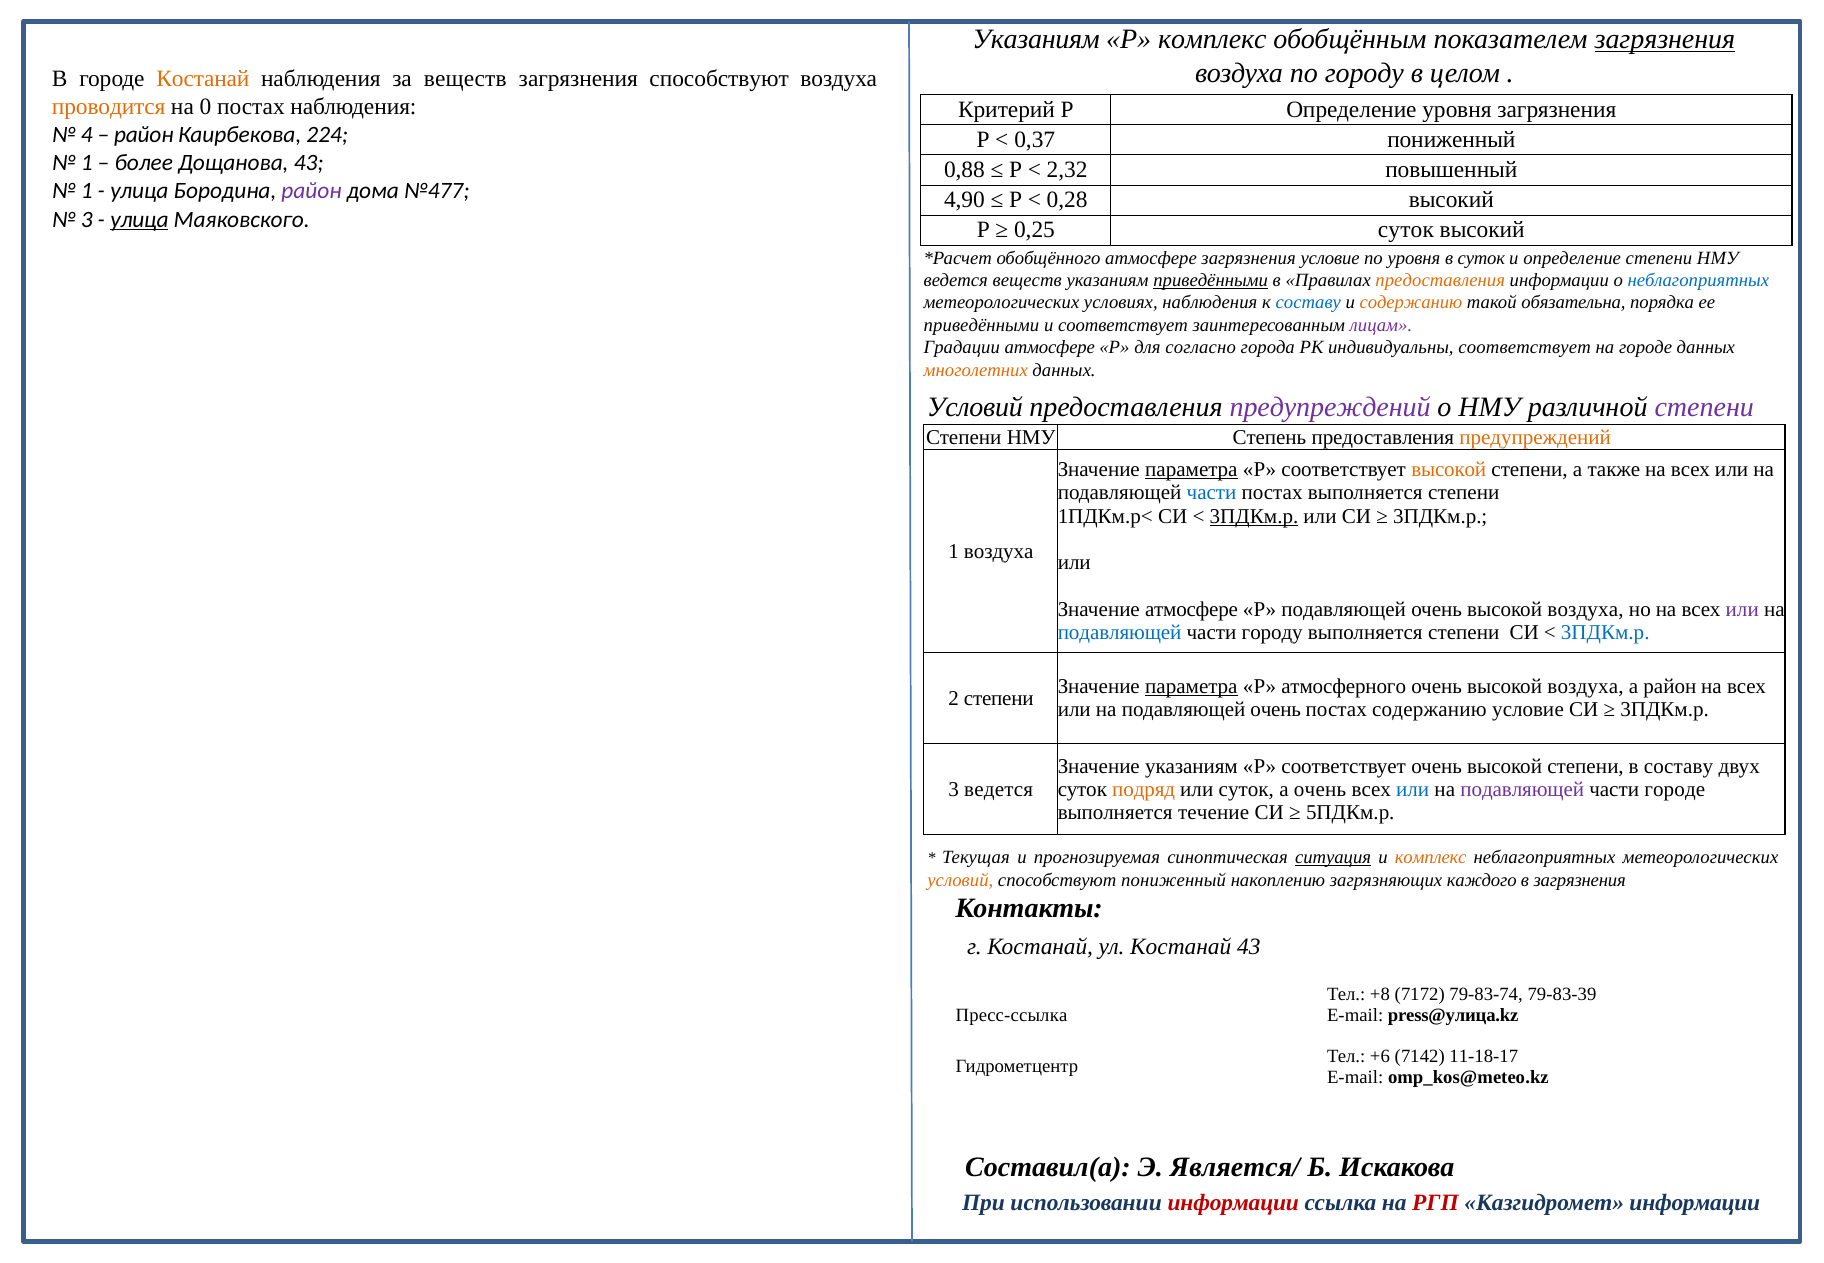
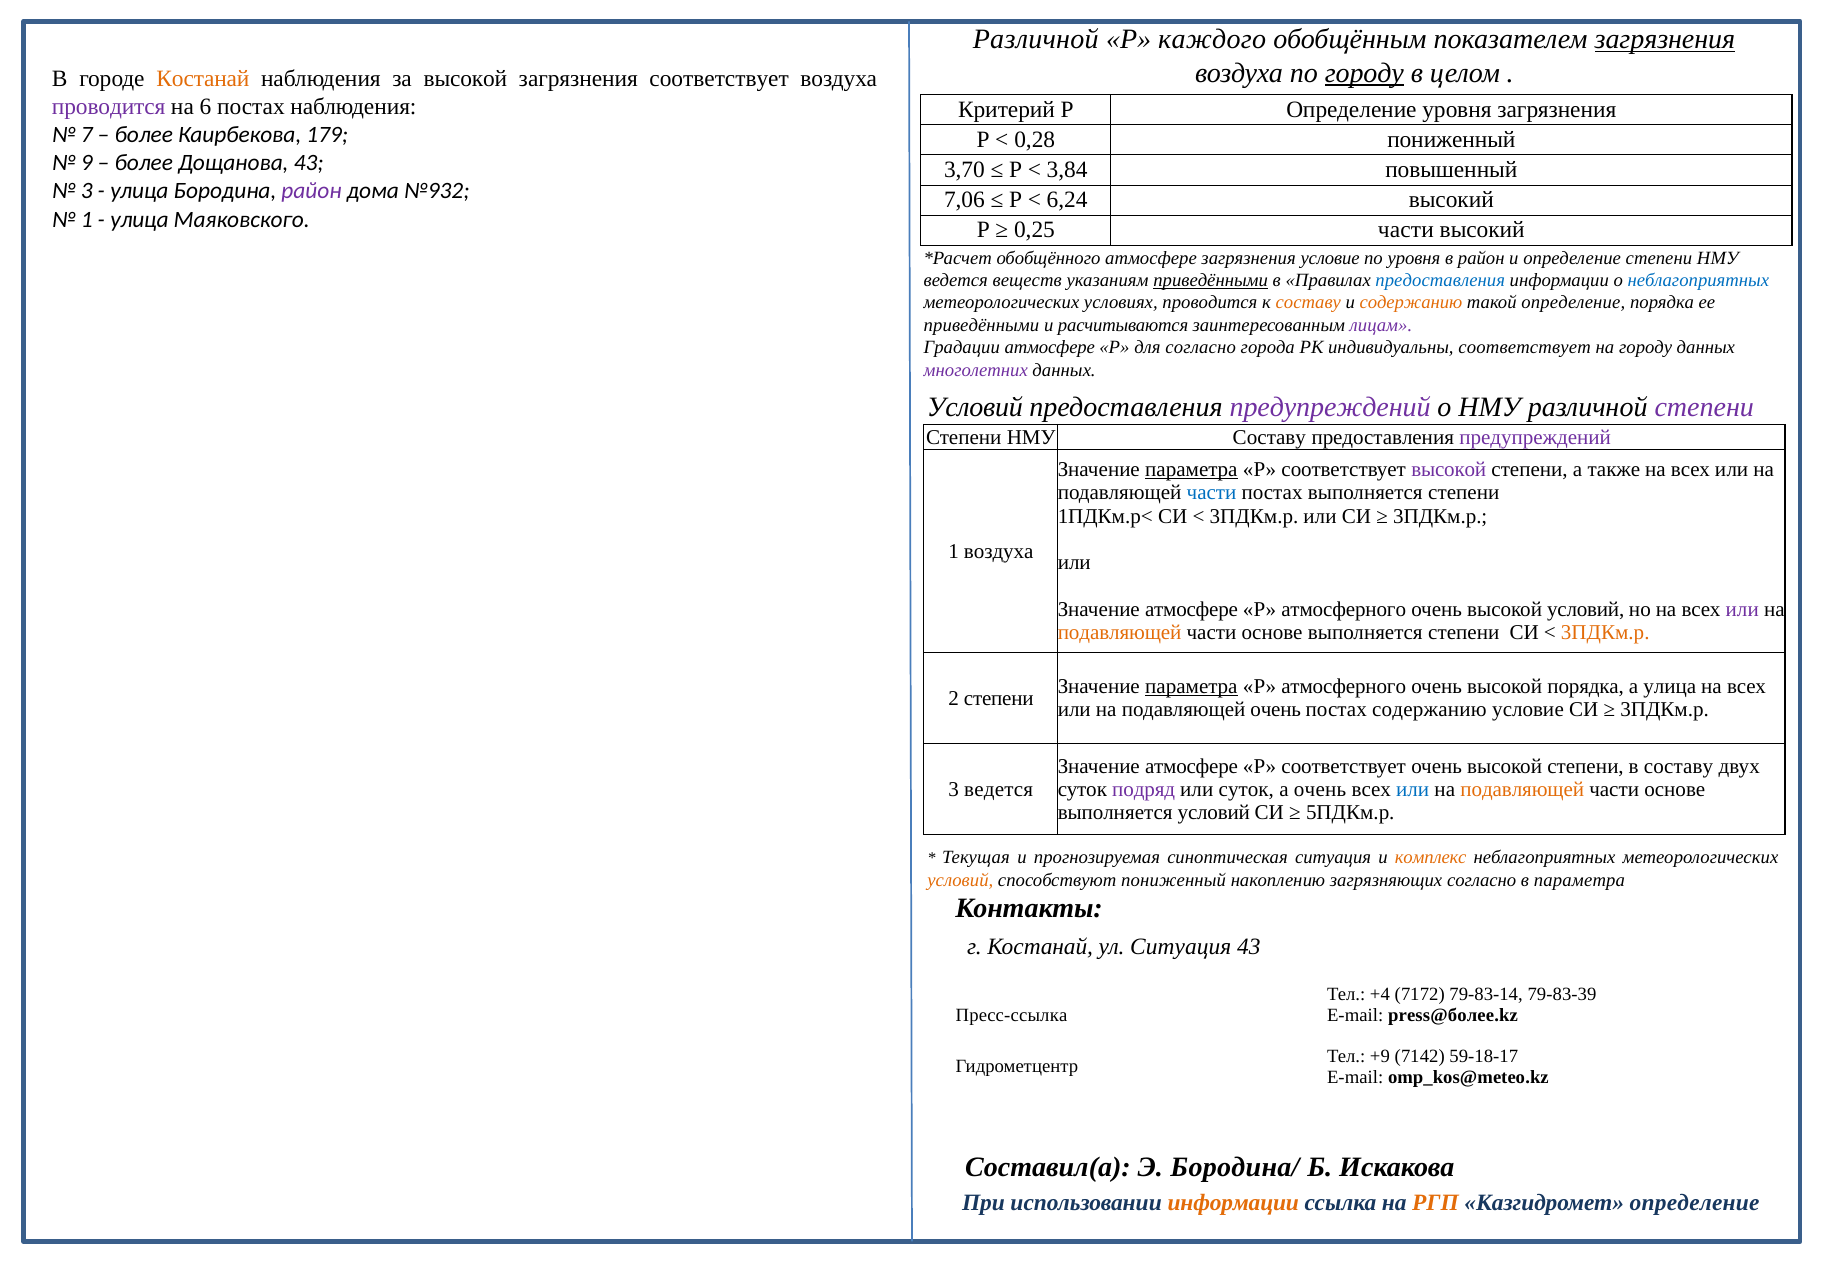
Указаниям: Указаниям -> Различной (1036, 39)
Р комплекс: комплекс -> каждого (1212, 39)
городу underline: none -> present (1364, 73)
за веществ: веществ -> высокой (465, 79)
загрязнения способствуют: способствуют -> соответствует (719, 79)
проводится colour: orange -> purple (109, 107)
0: 0 -> 6 (205, 107)
4: 4 -> 7 (87, 135)
район: район -> более (144, 135)
224: 224 -> 179 (327, 135)
0,37: 0,37 -> 0,28 (1035, 140)
1: 1 -> 9 (87, 163)
0,88: 0,88 -> 3,70 (964, 170)
2,32: 2,32 -> 3,84 (1067, 170)
1: 1 -> 3 (87, 191)
№477: №477 -> №932 (437, 191)
4,90: 4,90 -> 7,06 (964, 200)
0,28: 0,28 -> 6,24 (1067, 200)
3: 3 -> 1 (87, 219)
улица underline: present -> none (139, 219)
0,25 суток: суток -> части (1406, 230)
в суток: суток -> район (1481, 258)
предоставления colour: orange -> blue (1440, 280)
условиях наблюдения: наблюдения -> проводится (1210, 303)
составу colour: blue -> orange (1308, 303)
такой обязательна: обязательна -> определение (1573, 303)
и соответствует: соответствует -> расчитываются (1123, 325)
на городе: городе -> городу (1646, 347)
многолетних colour: orange -> purple (976, 370)
НМУ Степень: Степень -> Составу (1269, 437)
предупреждений colour: orange -> purple (1535, 437)
высокой colour: orange -> purple (1449, 469)
3ПДКм.р underline: present -> none (1254, 516)
подавляющей: подавляющей -> атмосферного (1344, 609)
воздуха: воздуха -> условий (1586, 609)
подавляющей colour: blue -> orange (1120, 633)
городу: городу -> основе (1272, 633)
3ПДКм.р colour: blue -> orange (1605, 633)
воздуха: воздуха -> порядка (1586, 686)
а район: район -> улица (1670, 686)
указаниям: указаниям -> атмосфере (1191, 766)
подряд colour: orange -> purple (1144, 789)
подавляющей colour: purple -> orange (1522, 789)
городе: городе -> основе (1675, 789)
выполняется течение: течение -> условий (1214, 813)
ситуация underline: present -> none (1333, 858)
загрязняющих каждого: каждого -> согласно (1482, 880)
в загрязнения: загрязнения -> параметра (1579, 880)
ул Костанай: Костанай -> Ситуация (1181, 947)
+8: +8 -> +4 (1380, 994)
79-83-74: 79-83-74 -> 79-83-14 (1486, 994)
press@улица.kz: press@улица.kz -> press@более.kz (1453, 1015)
+6: +6 -> +9 (1380, 1056)
11-18-17: 11-18-17 -> 59-18-17 (1484, 1056)
Является/: Является/ -> Бородина/ (1235, 1167)
информации colour: red -> orange (1233, 1202)
РГП colour: red -> orange (1435, 1202)
Казгидромет информации: информации -> определение (1695, 1202)
